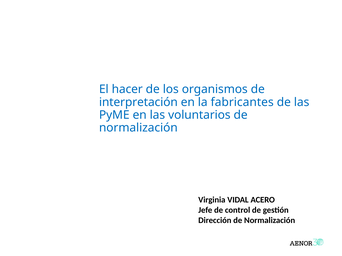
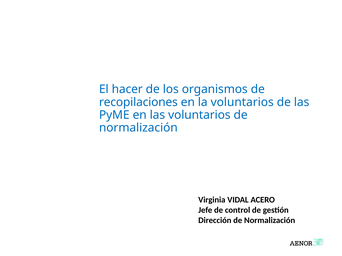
interpretación: interpretación -> recopilaciones (138, 102)
la fabricantes: fabricantes -> voluntarios (242, 102)
